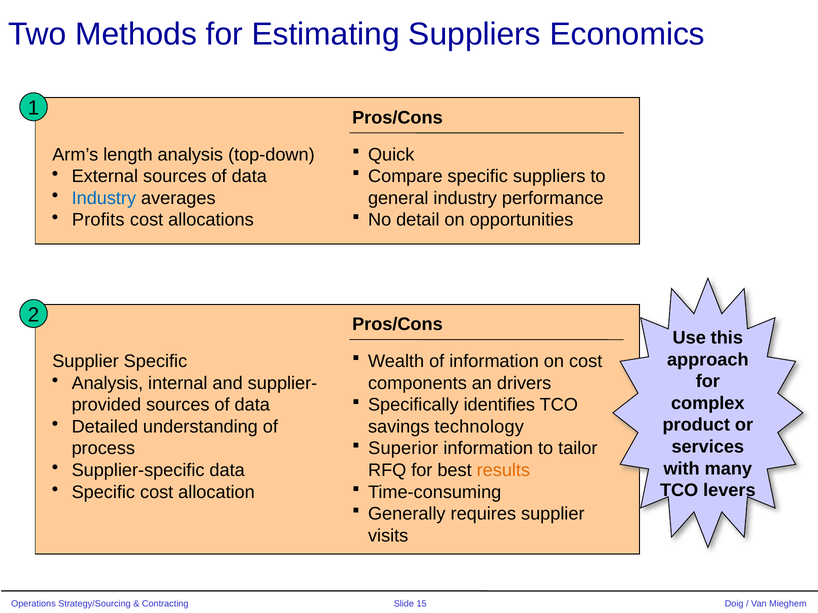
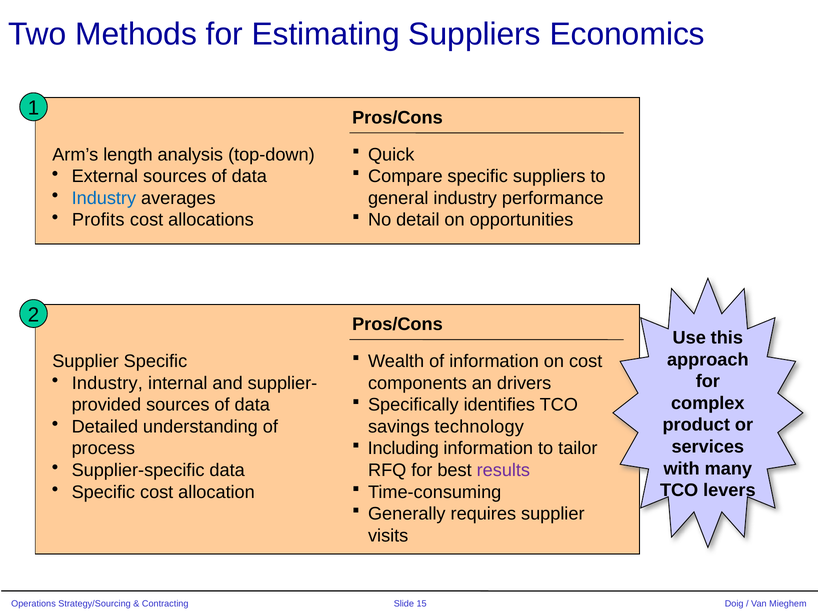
Analysis: Analysis -> Industry (107, 383)
Superior: Superior -> Including (403, 449)
results colour: orange -> purple (503, 471)
